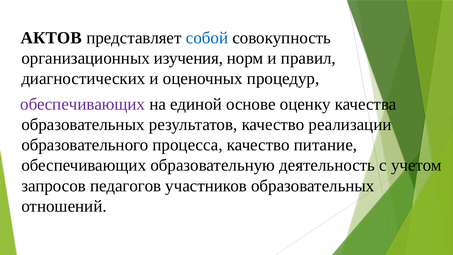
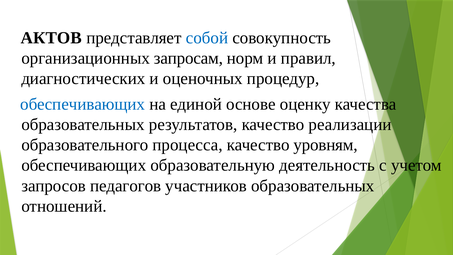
изучения: изучения -> запросам (188, 58)
обеспечивающих colour: purple -> blue (83, 104)
питание: питание -> уровням (326, 145)
